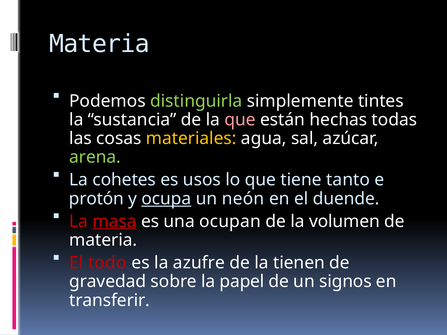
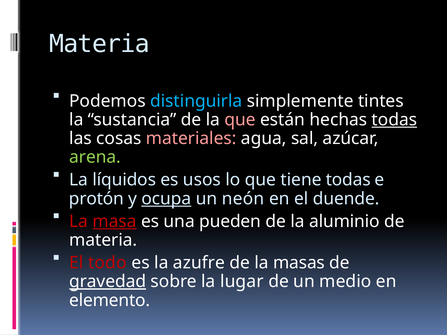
distinguirla colour: light green -> light blue (196, 101)
todas underline: none -> present (394, 120)
materiales colour: yellow -> pink (191, 139)
cohetes: cohetes -> líquidos (124, 180)
tiene tanto: tanto -> todas (348, 180)
ocupan: ocupan -> pueden (230, 222)
volumen: volumen -> aluminio (344, 222)
tienen: tienen -> masas (299, 263)
gravedad underline: none -> present (108, 282)
papel: papel -> lugar (242, 282)
signos: signos -> medio (345, 282)
transferir: transferir -> elemento (110, 301)
